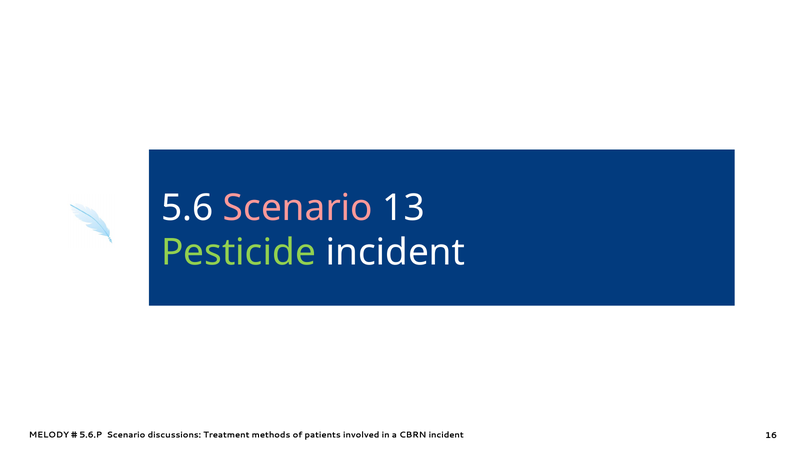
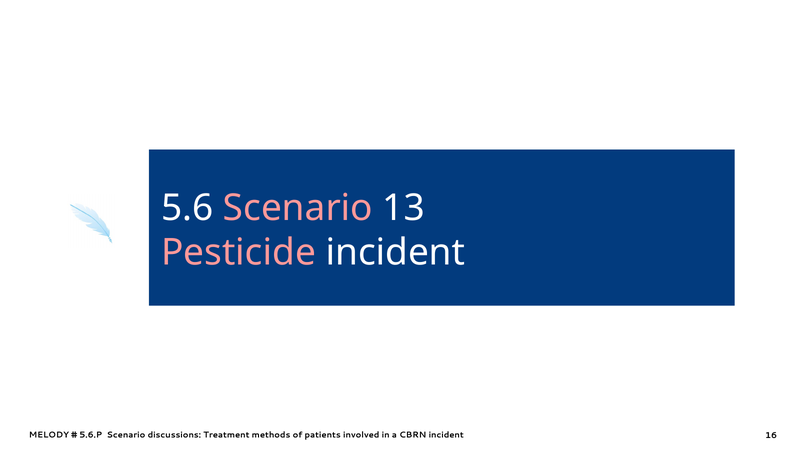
Pesticide colour: light green -> pink (239, 252)
